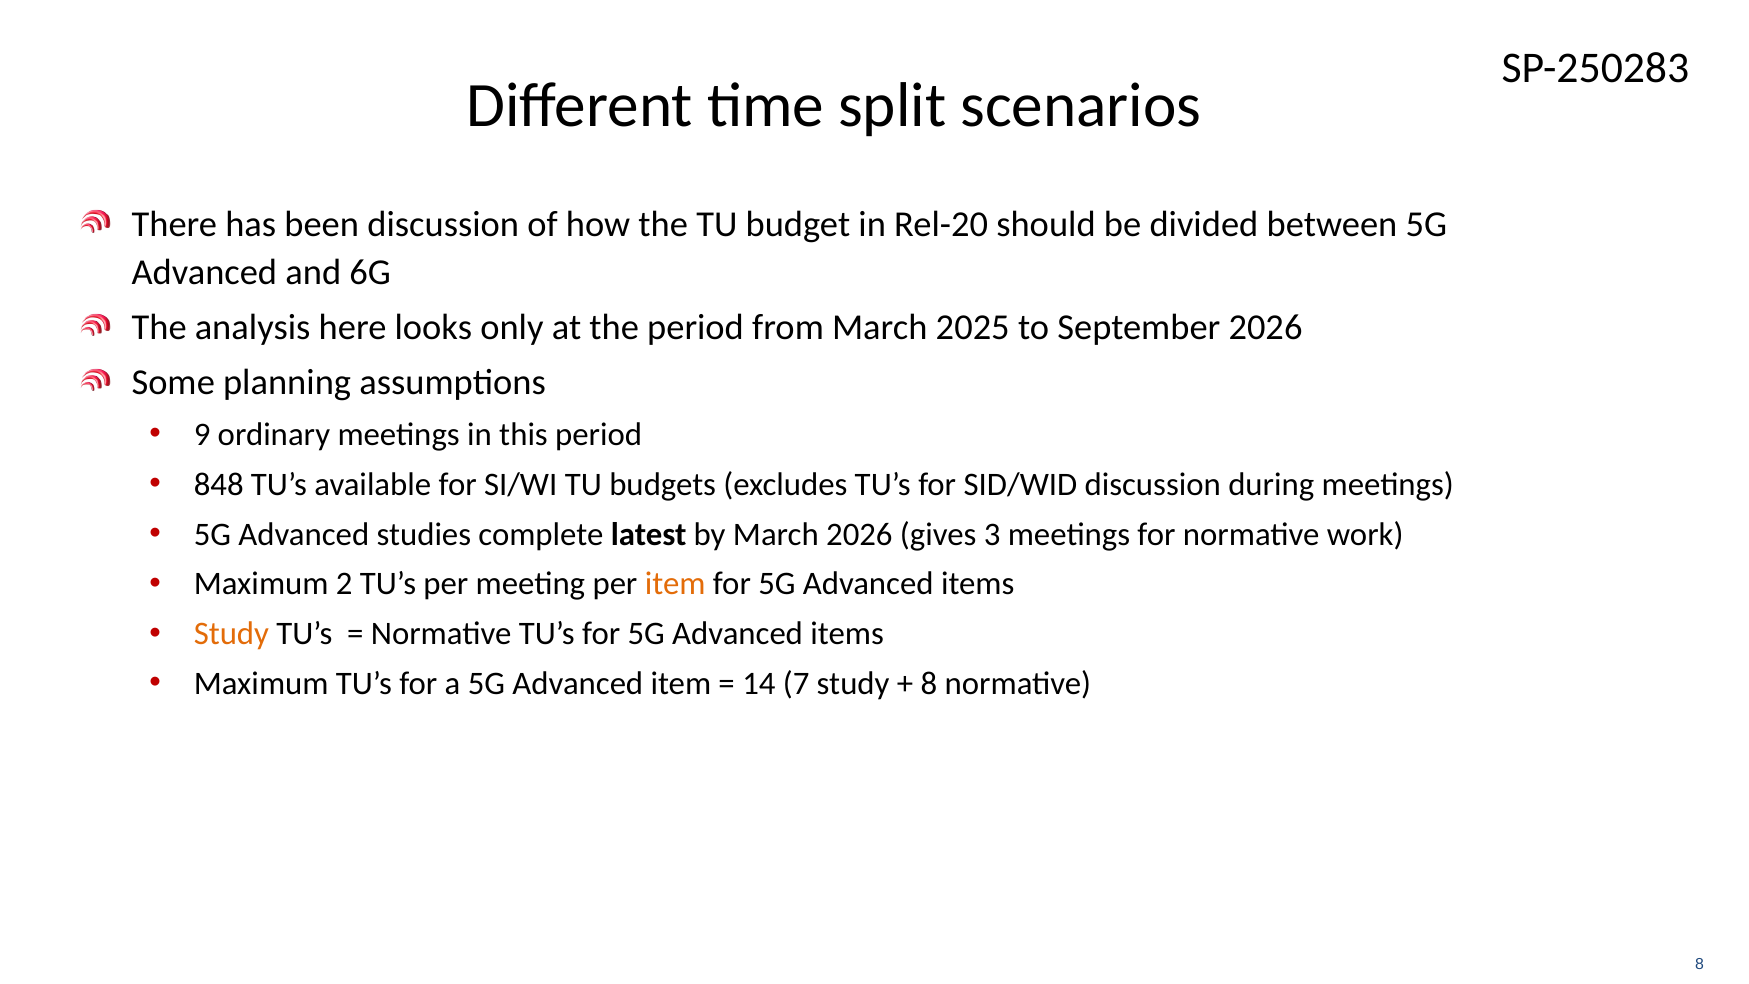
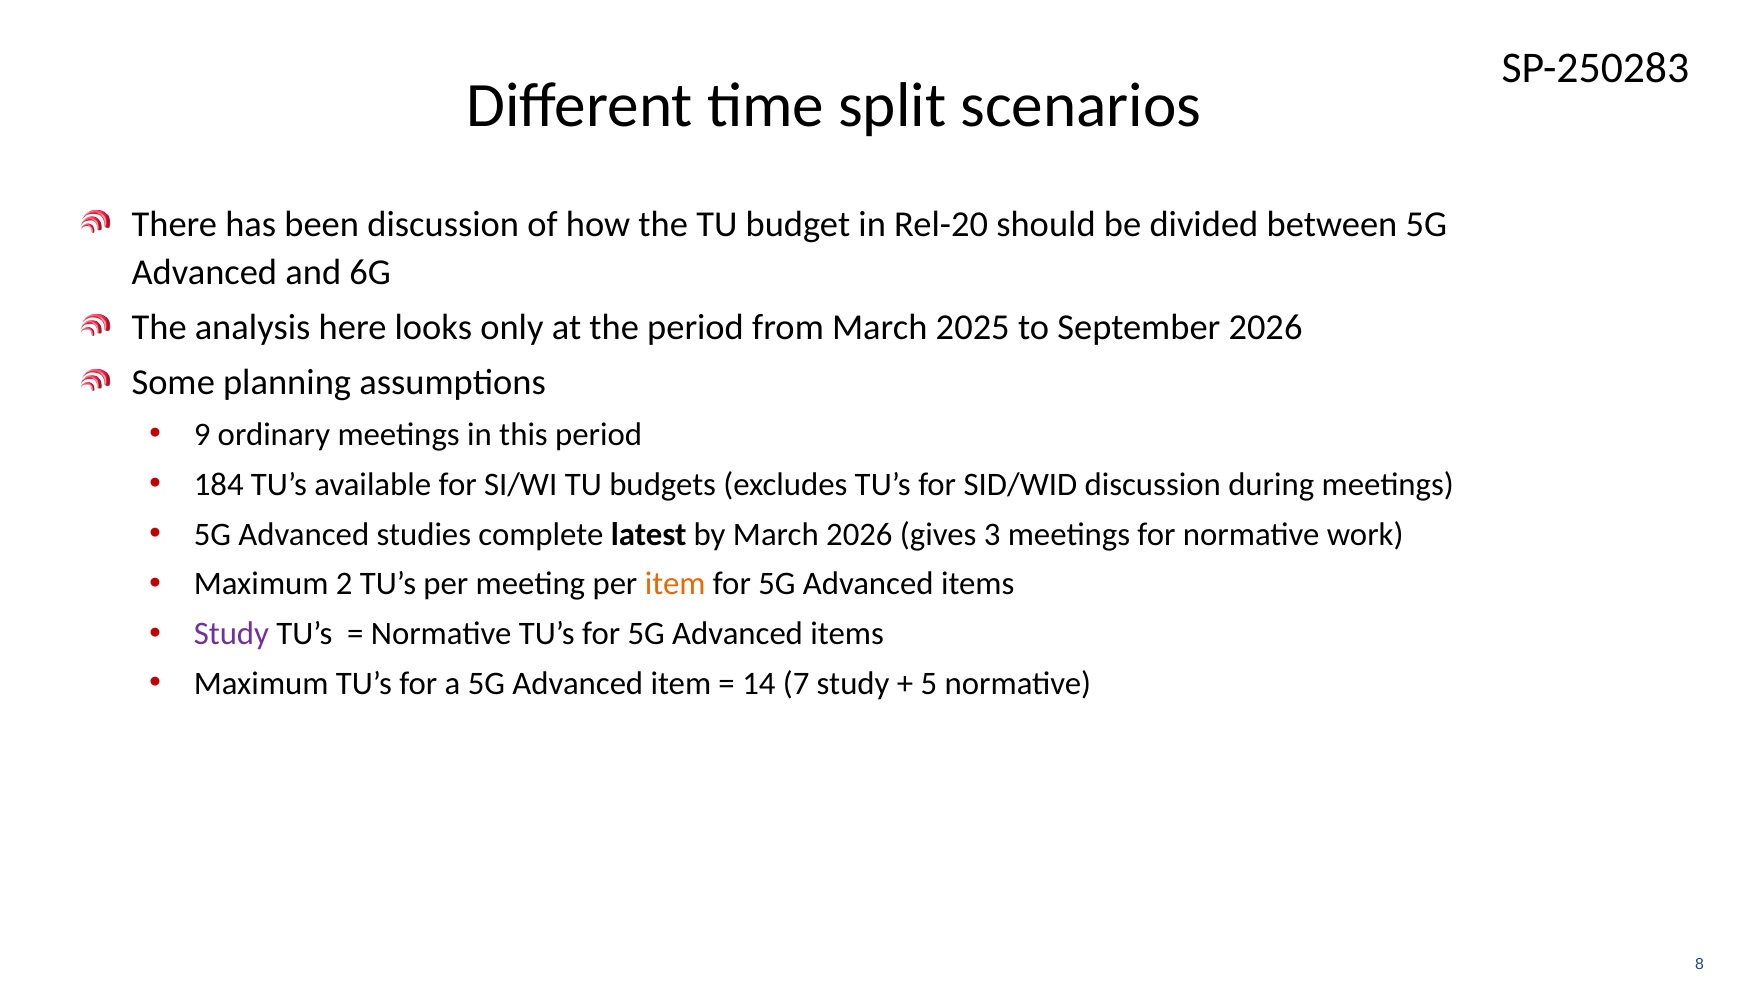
848: 848 -> 184 (219, 484)
Study colour: orange -> purple (231, 634)
8: 8 -> 5 (929, 684)
